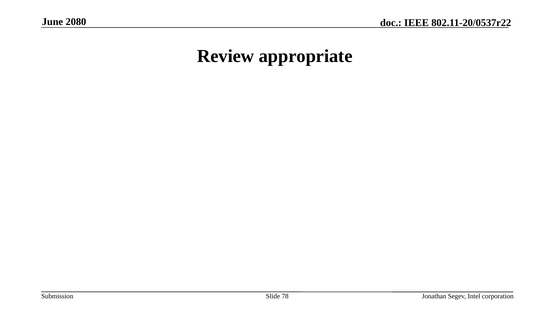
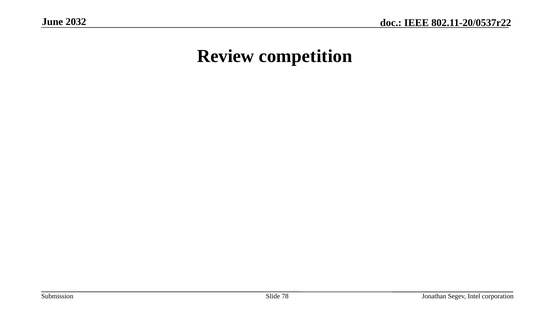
2080: 2080 -> 2032 (76, 22)
appropriate: appropriate -> competition (306, 56)
